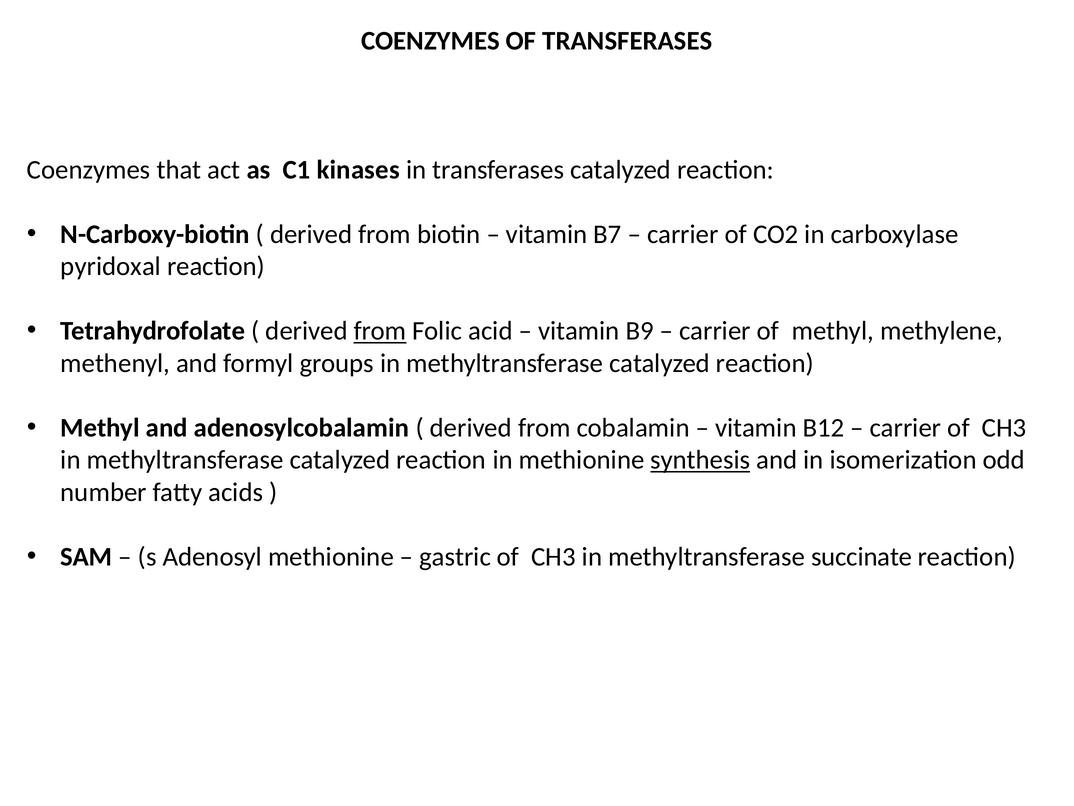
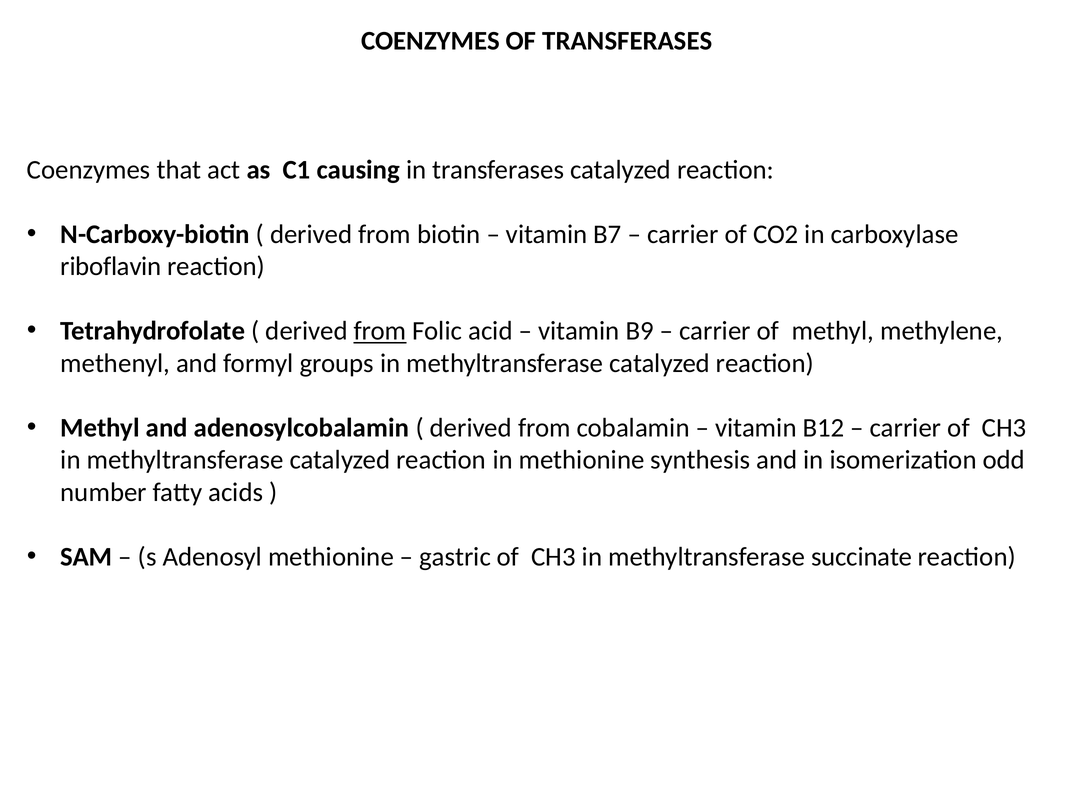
kinases: kinases -> causing (358, 170)
pyridoxal: pyridoxal -> riboflavin (111, 266)
synthesis underline: present -> none (700, 460)
